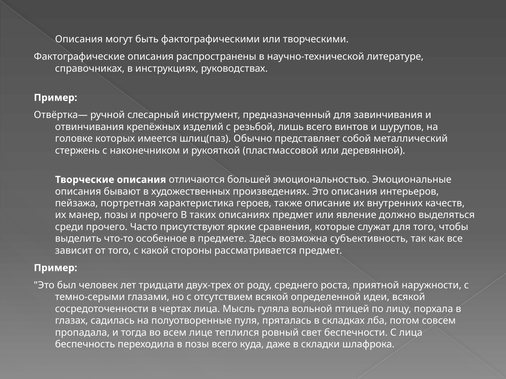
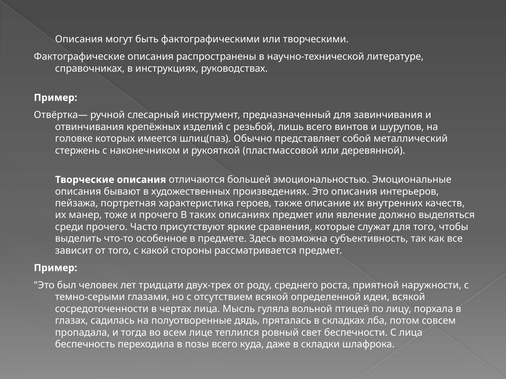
манер позы: позы -> тоже (116, 215)
пуля: пуля -> дядь (247, 321)
